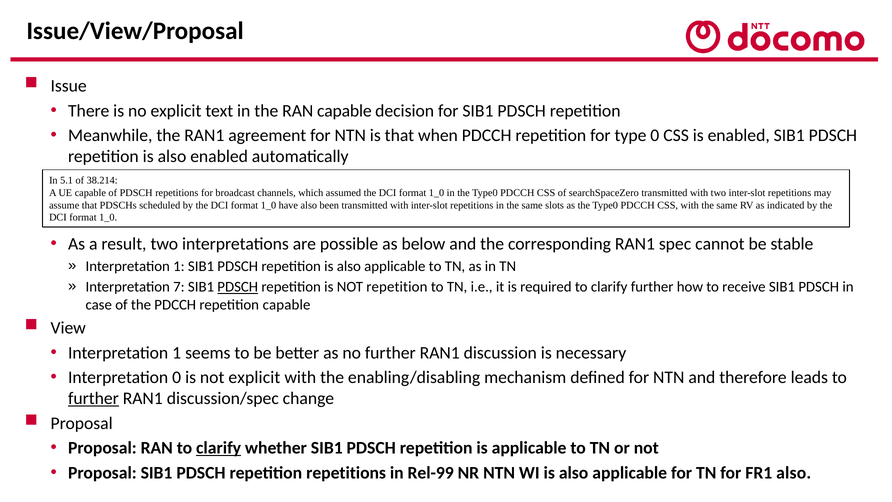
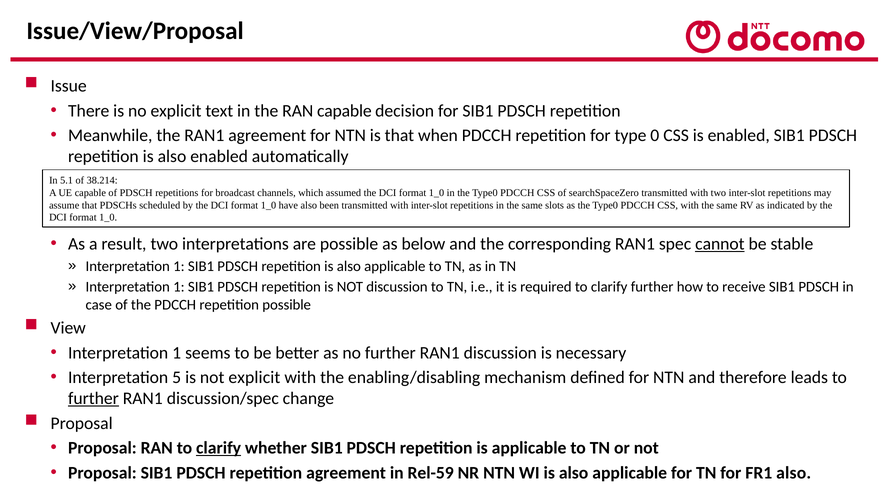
cannot underline: none -> present (720, 244)
7: 7 -> 1 (179, 287)
PDSCH underline: present -> none (238, 287)
NOT repetition: repetition -> discussion (397, 287)
repetition capable: capable -> possible (287, 305)
Interpretation 0: 0 -> 5 (177, 377)
repetition repetitions: repetitions -> agreement (346, 473)
Rel-99: Rel-99 -> Rel-59 (431, 473)
